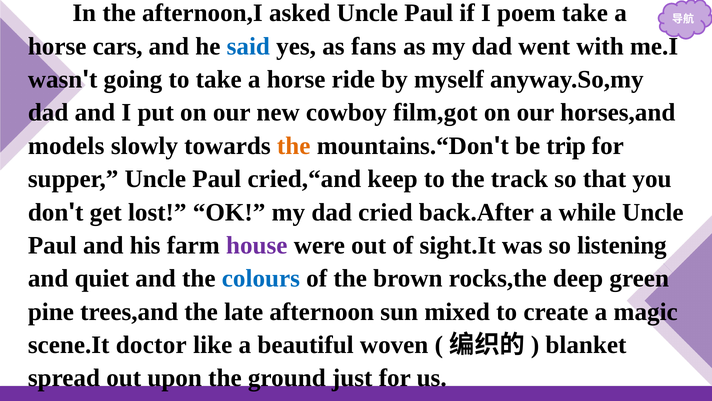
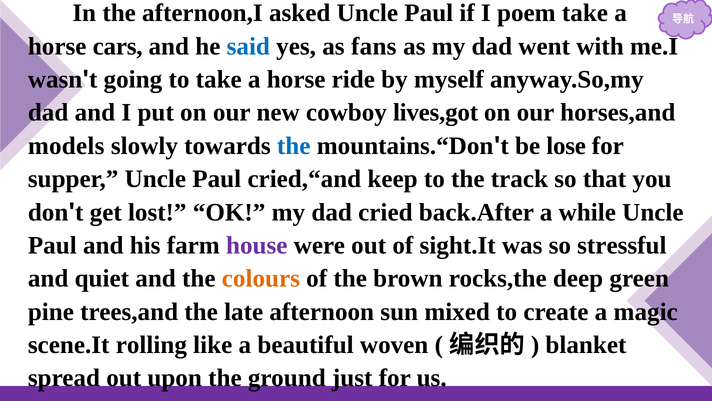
film,got: film,got -> lives,got (436, 112)
the colour: orange -> blue (294, 146)
trip: trip -> lose (566, 146)
listening: listening -> stressful (622, 245)
colours colour: blue -> orange (261, 278)
doctor: doctor -> rolling (151, 344)
